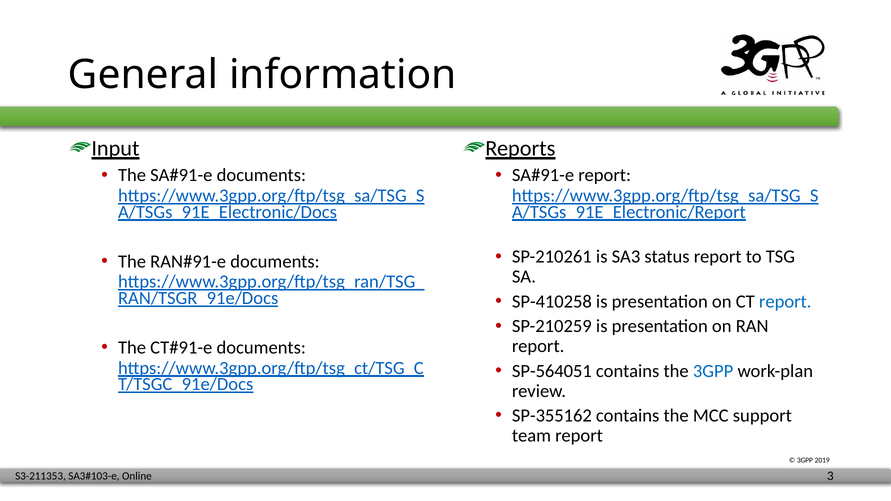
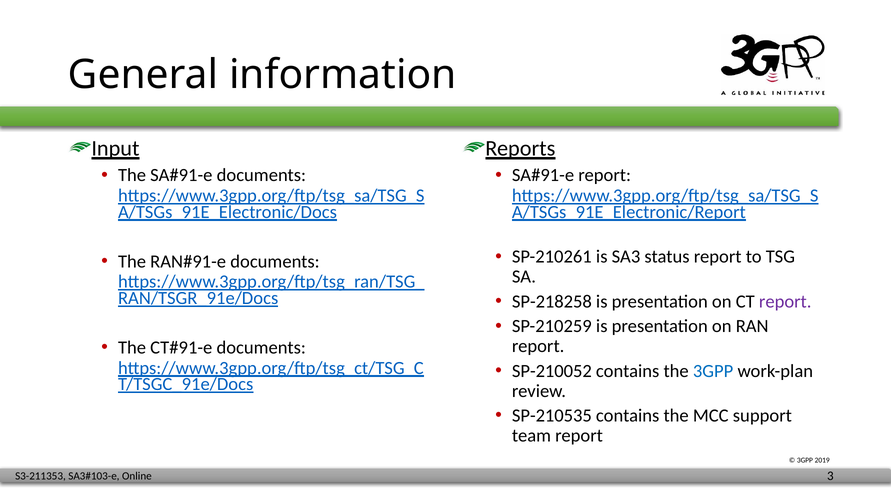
SP-410258: SP-410258 -> SP-218258 (552, 302)
report colour: blue -> purple (785, 302)
SP-564051: SP-564051 -> SP-210052 (552, 371)
SP-355162: SP-355162 -> SP-210535 (552, 416)
